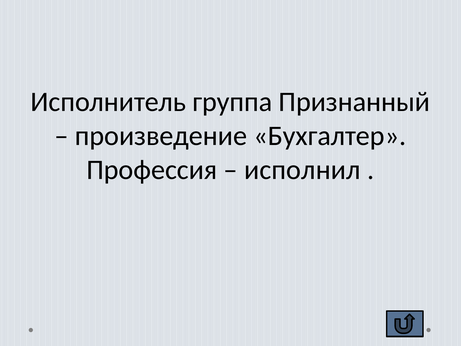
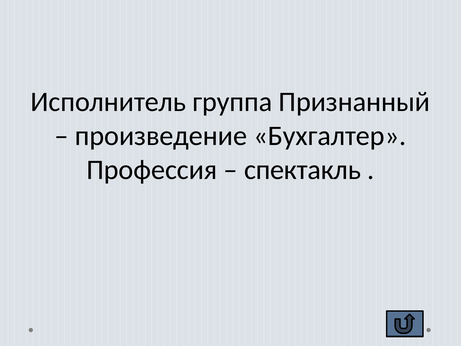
исполнил: исполнил -> спектакль (303, 170)
